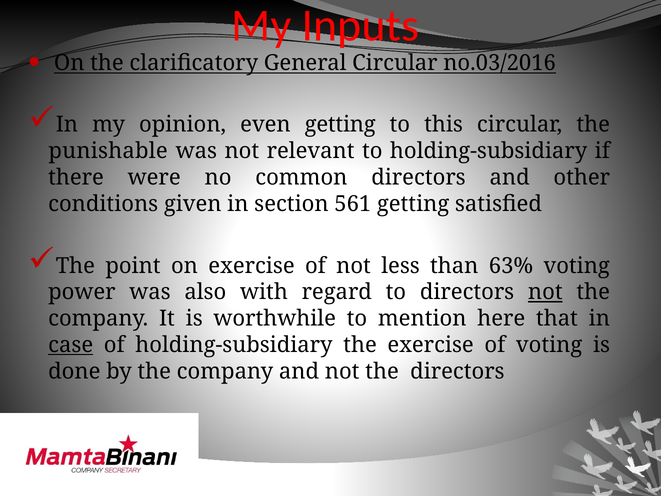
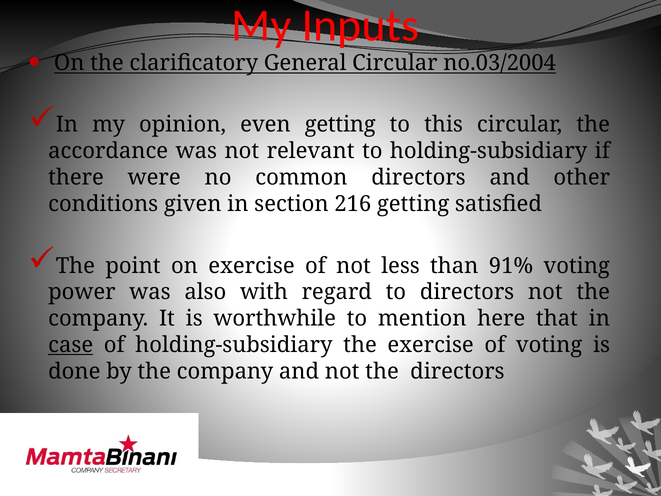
no.03/2016: no.03/2016 -> no.03/2004 (500, 63)
punishable: punishable -> accordance (108, 151)
561: 561 -> 216 (353, 204)
63%: 63% -> 91% (511, 266)
not underline: present -> none (545, 292)
